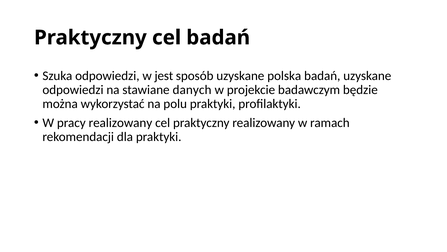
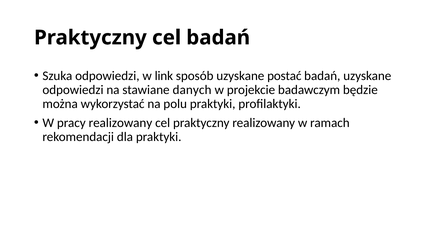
jest: jest -> link (164, 76)
polska: polska -> postać (284, 76)
